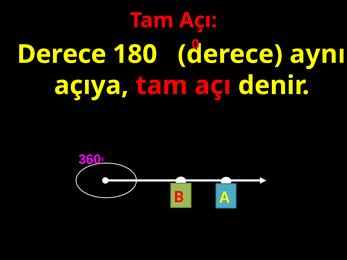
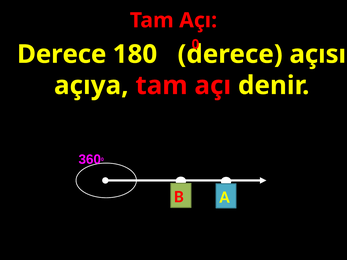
aynı: aynı -> açısı (318, 54)
